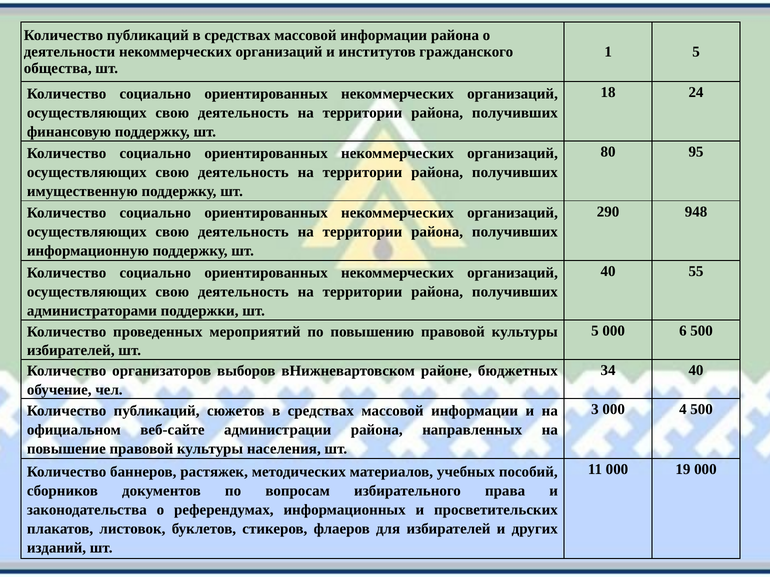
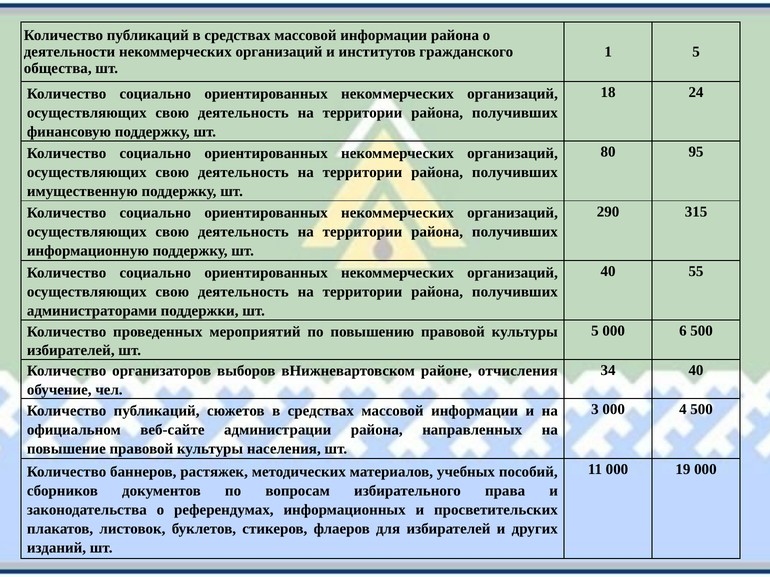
948: 948 -> 315 (696, 212)
бюджетных: бюджетных -> отчисления (518, 371)
